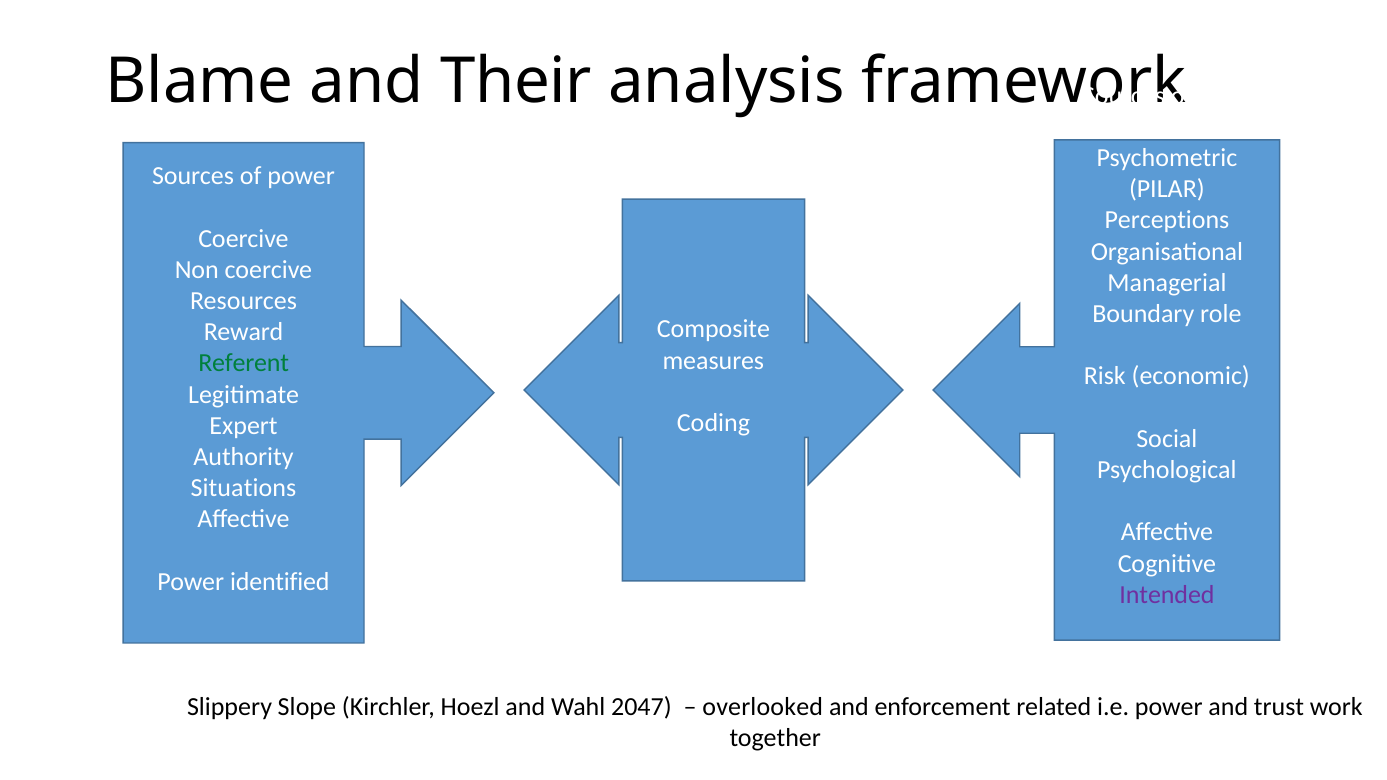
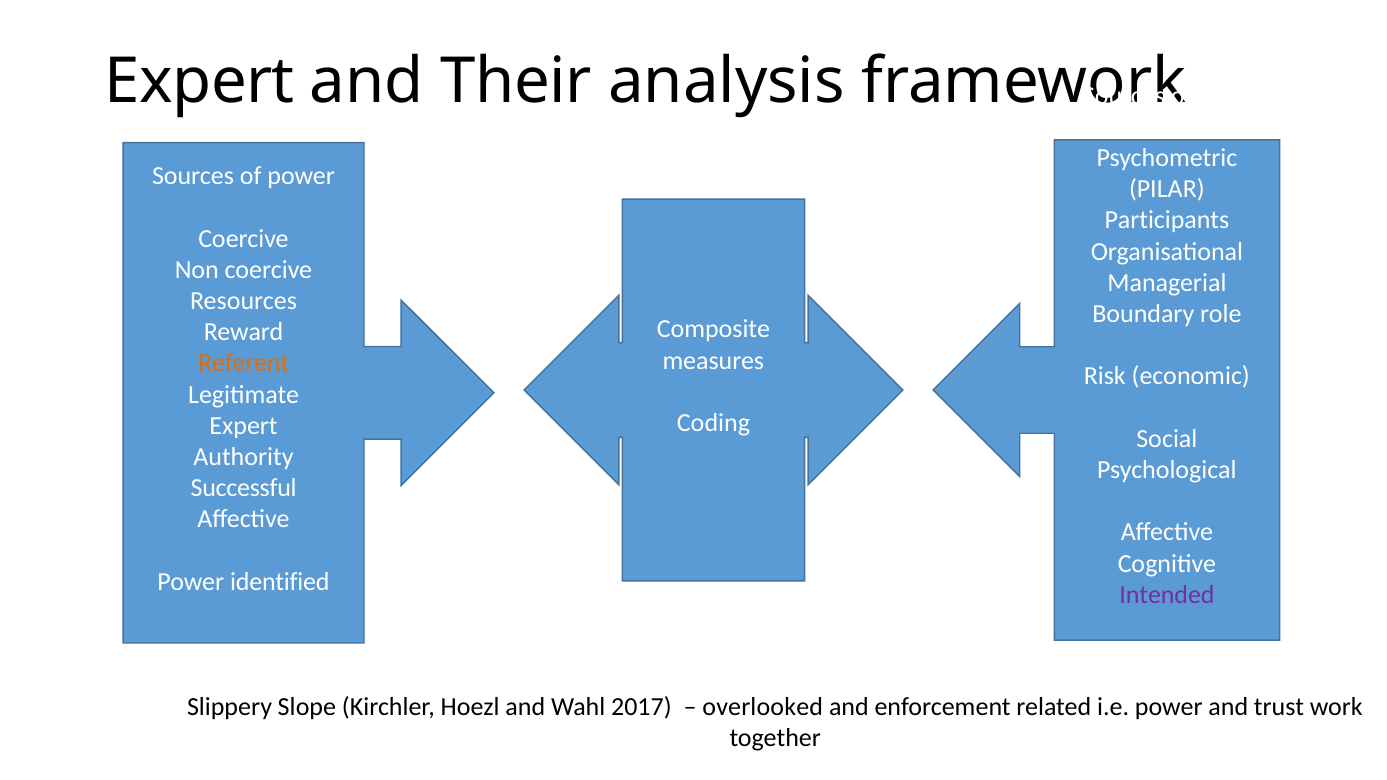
Blame: Blame -> Expert (200, 82)
Perceptions: Perceptions -> Participants (1167, 220)
Referent colour: green -> orange (244, 363)
Situations: Situations -> Successful (244, 488)
2047: 2047 -> 2017 (641, 707)
